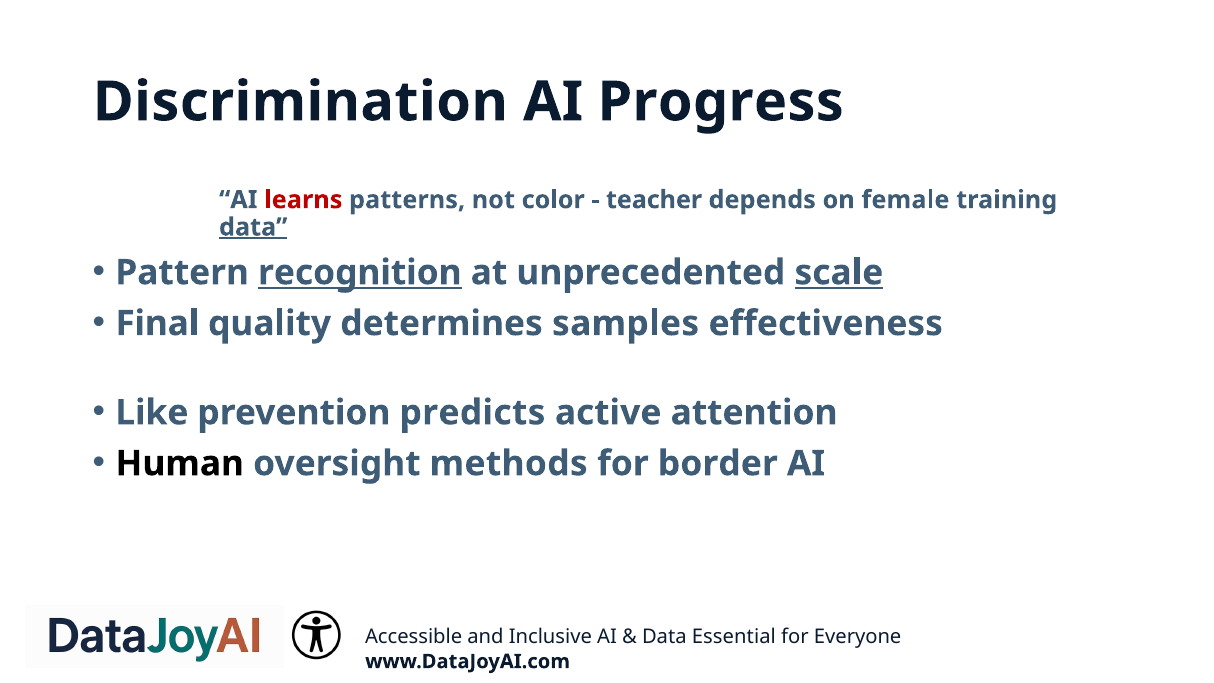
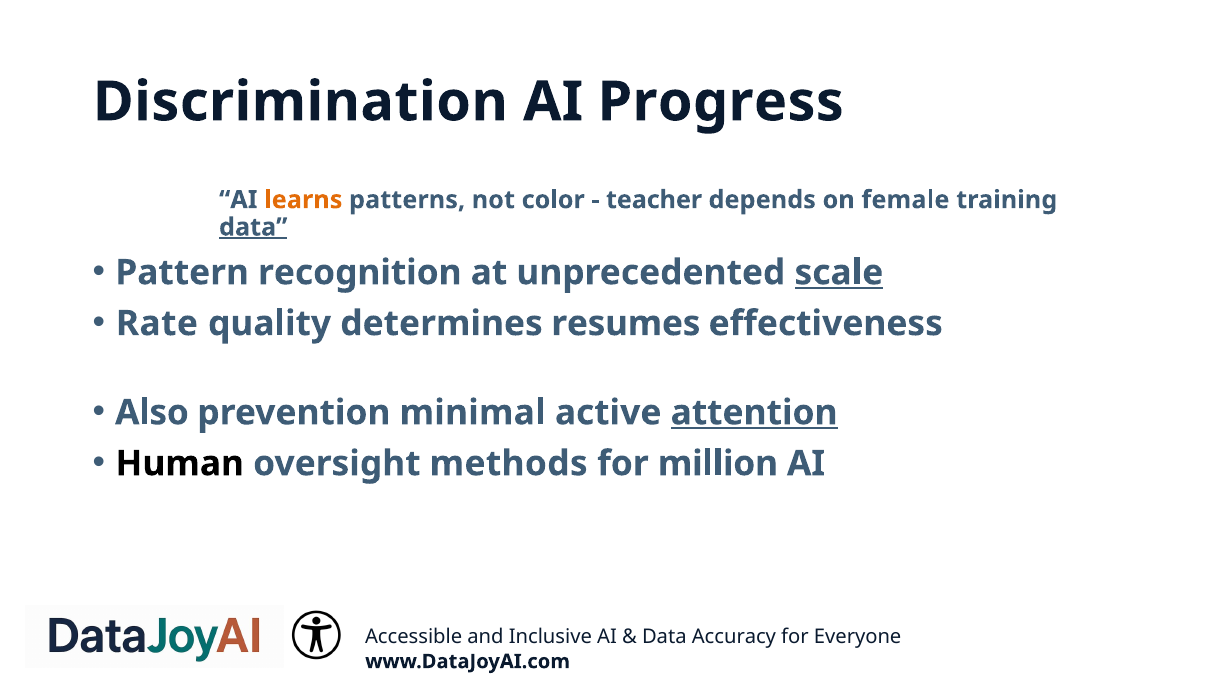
learns colour: red -> orange (303, 200)
recognition underline: present -> none (360, 273)
Final: Final -> Rate (157, 323)
samples: samples -> resumes (626, 323)
Like: Like -> Also (152, 413)
predicts: predicts -> minimal (473, 413)
attention underline: none -> present (754, 413)
border: border -> million (718, 463)
Essential: Essential -> Accuracy (734, 637)
